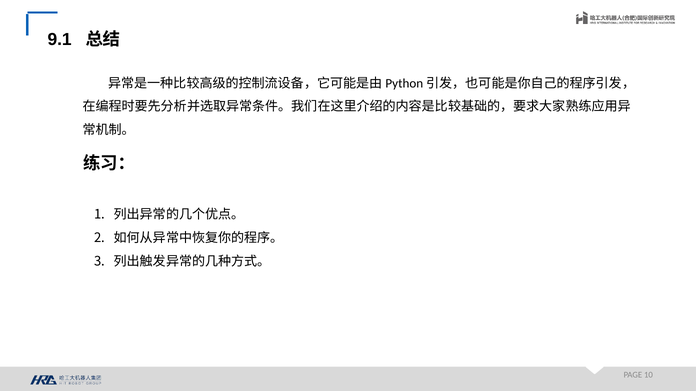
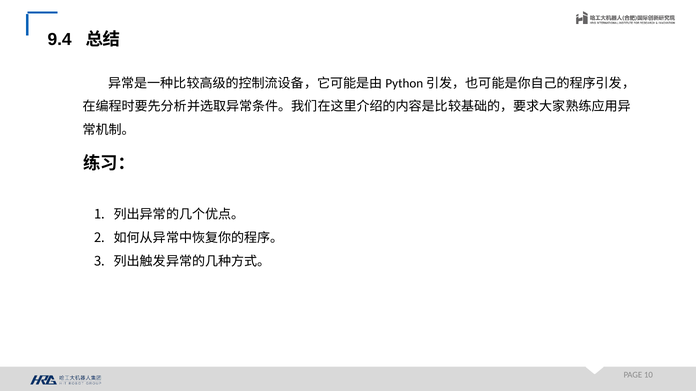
9.1: 9.1 -> 9.4 (60, 40)
